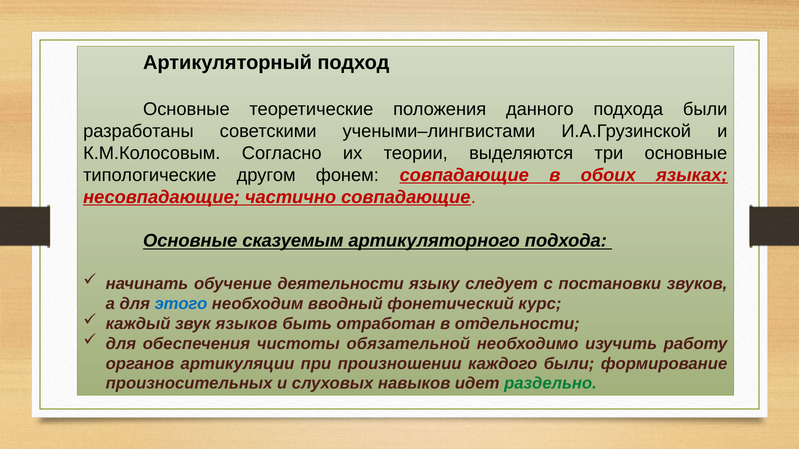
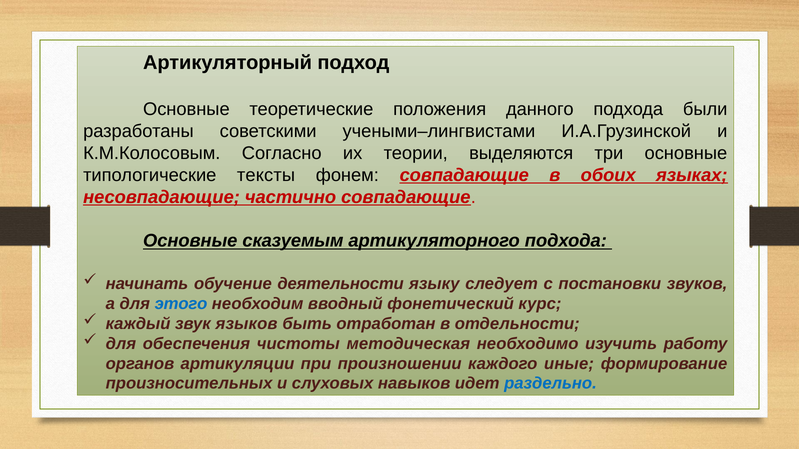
другом: другом -> тексты (266, 175)
обязательной: обязательной -> методическая (408, 344)
каждого были: были -> иные (569, 364)
раздельно colour: green -> blue (550, 384)
